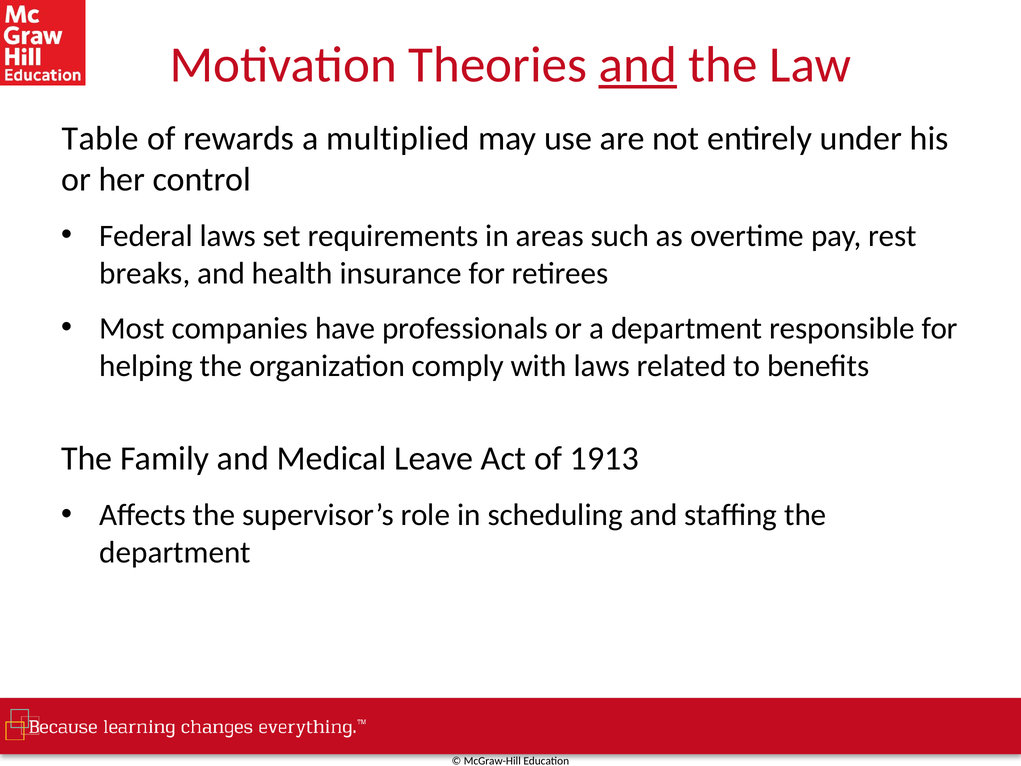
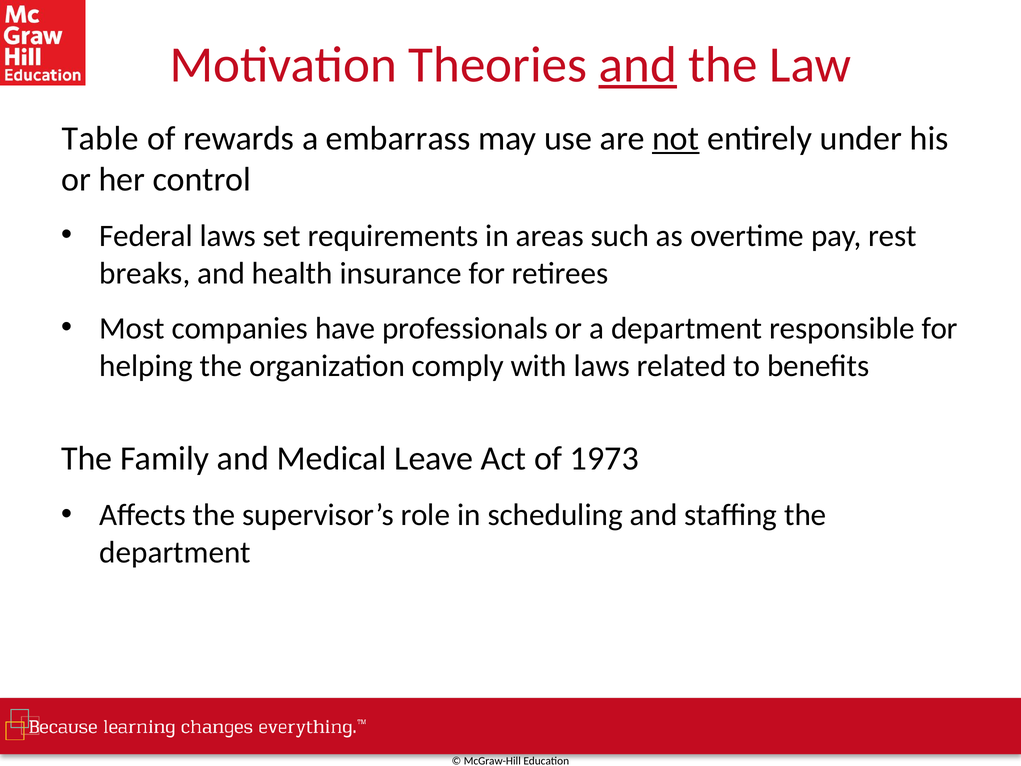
multiplied: multiplied -> embarrass (398, 138)
not underline: none -> present (676, 138)
1913: 1913 -> 1973 (604, 458)
